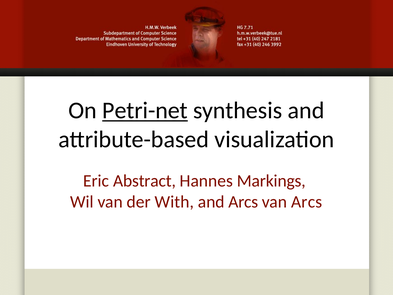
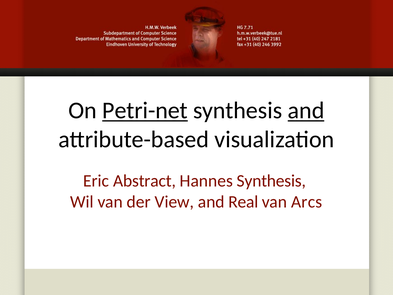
and underline: none -> present (306, 110)
Hannes Markings: Markings -> Synthesis (271, 181)
With: With -> View (174, 202)
and Arcs: Arcs -> Real (243, 202)
